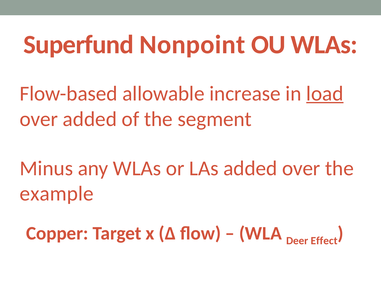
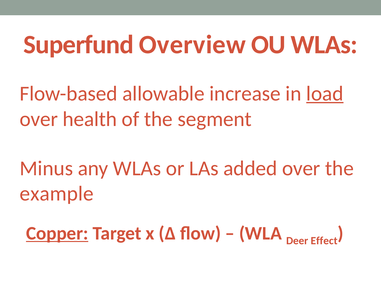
Nonpoint: Nonpoint -> Overview (192, 45)
over added: added -> health (90, 119)
Copper underline: none -> present (57, 233)
